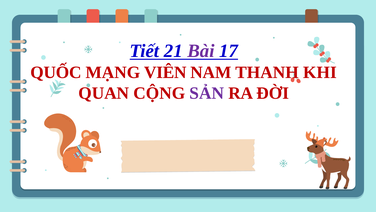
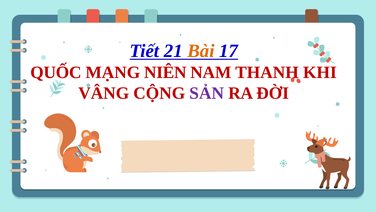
Bài colour: purple -> orange (201, 51)
VIÊN: VIÊN -> NIÊN (165, 72)
QUAN: QUAN -> VÂNG (104, 93)
